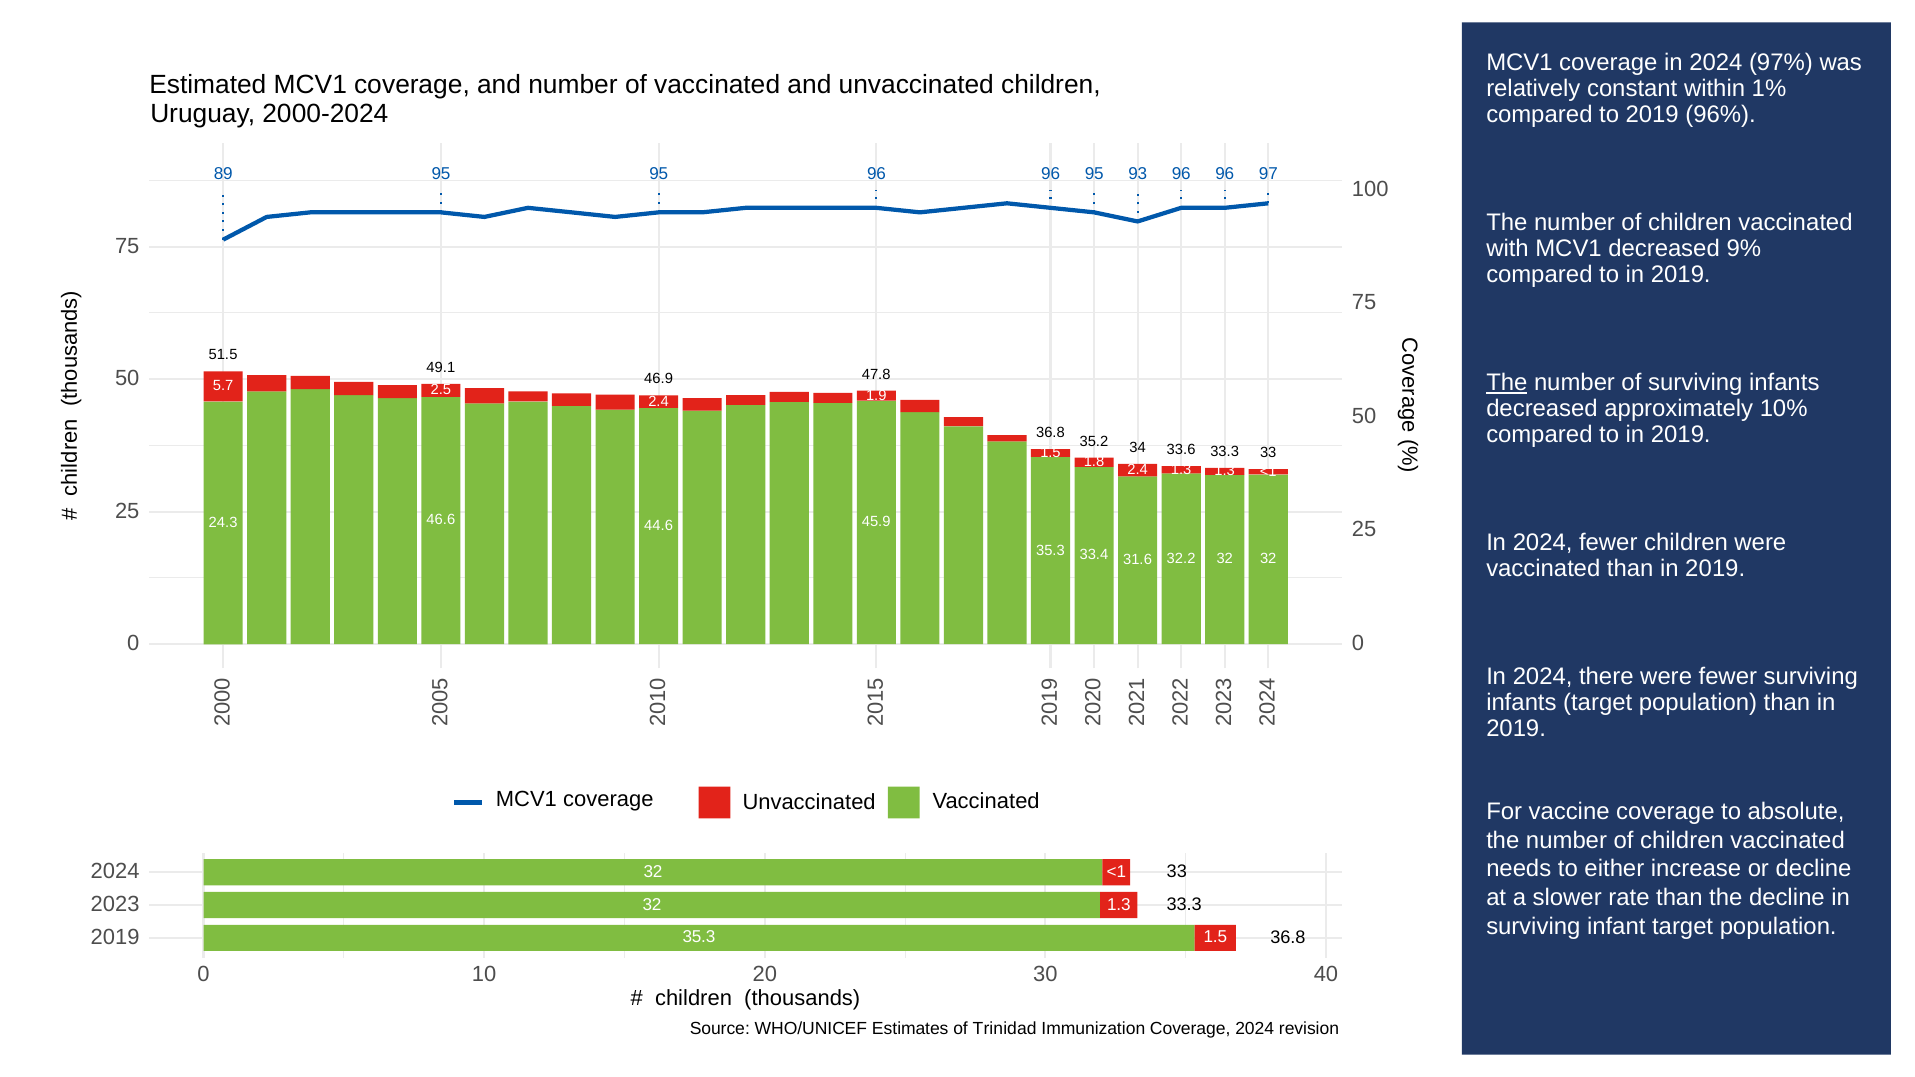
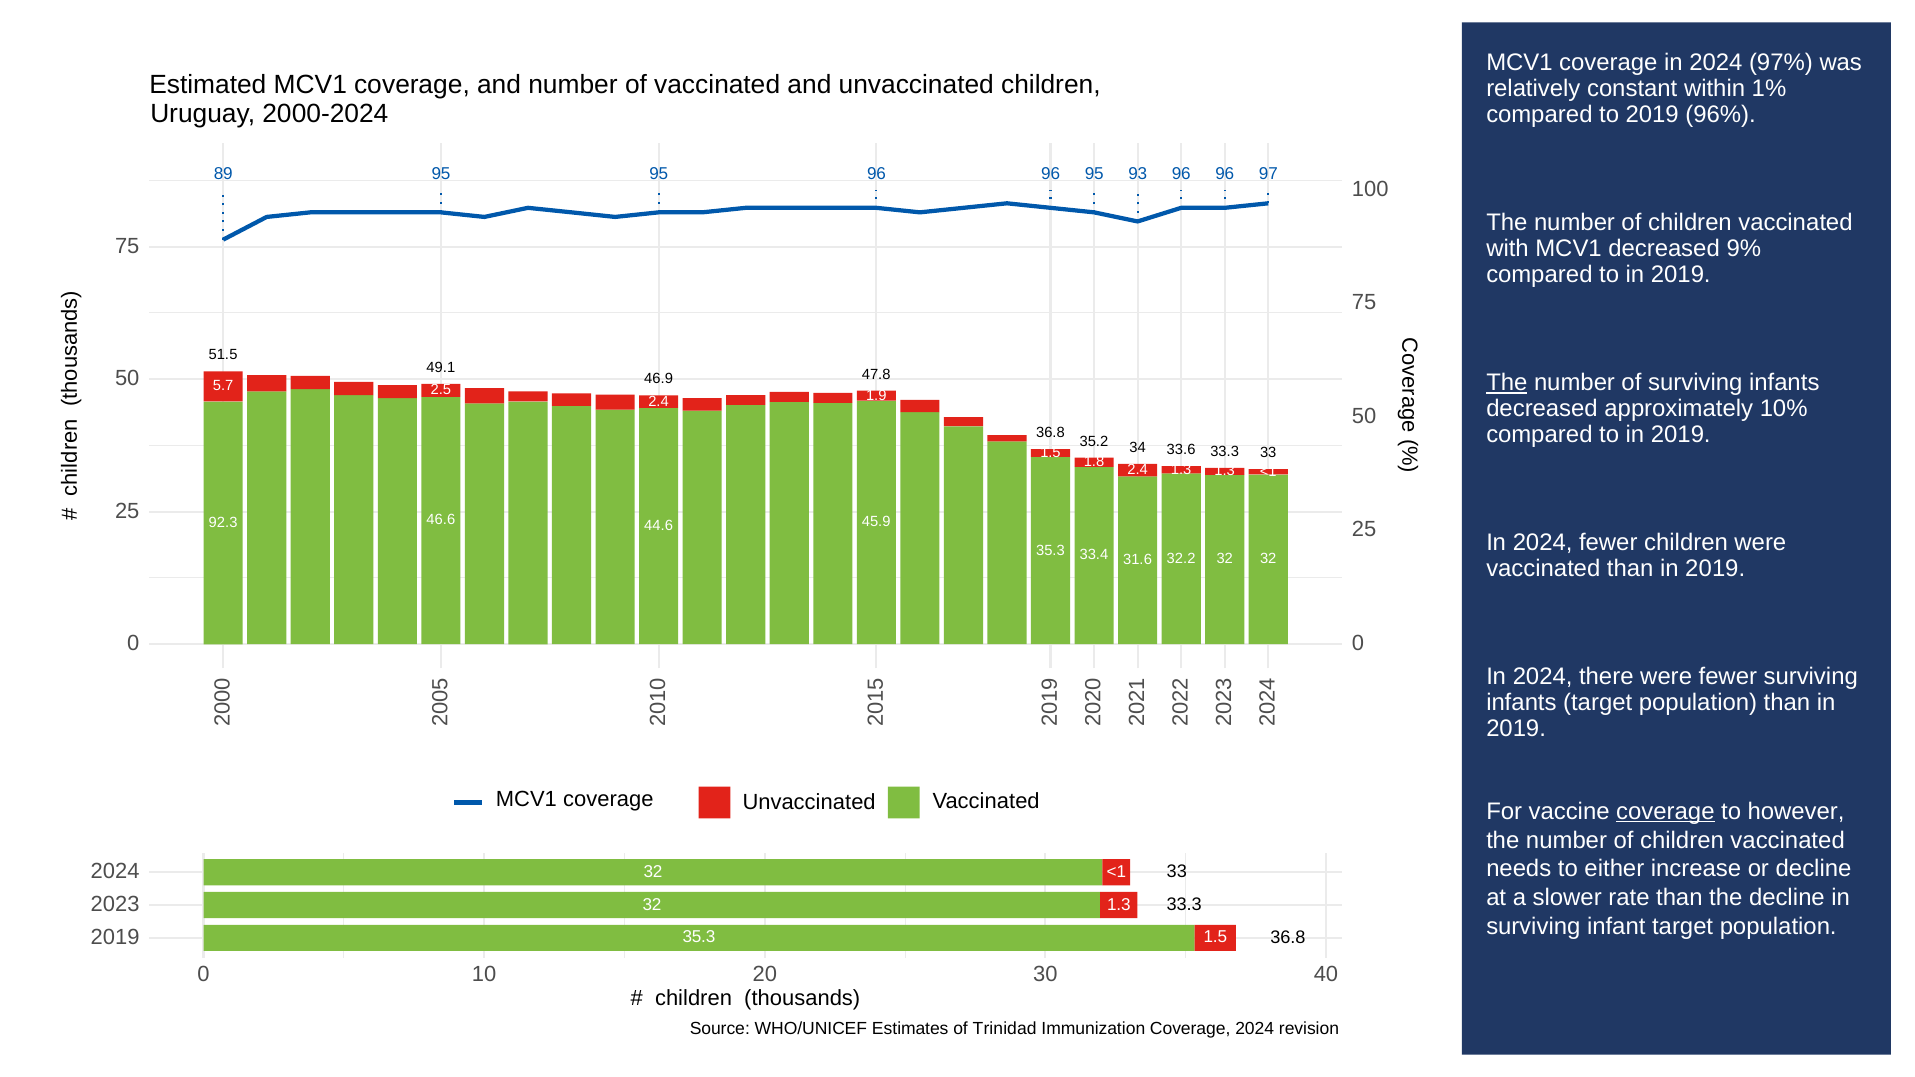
24.3: 24.3 -> 92.3 (223, 522)
coverage underline: none -> present (1665, 812)
absolute: absolute -> however (1796, 812)
